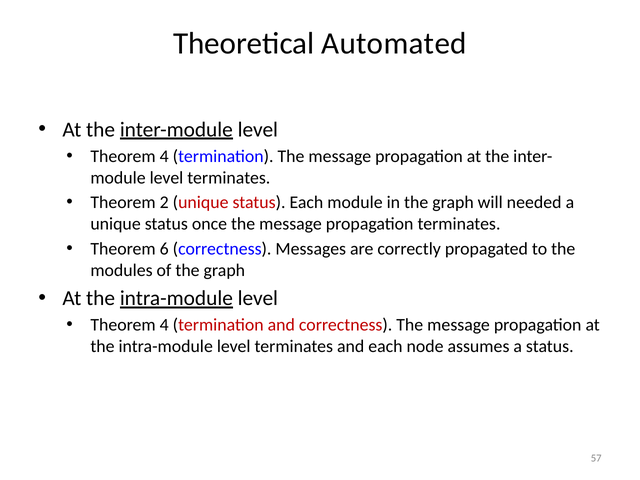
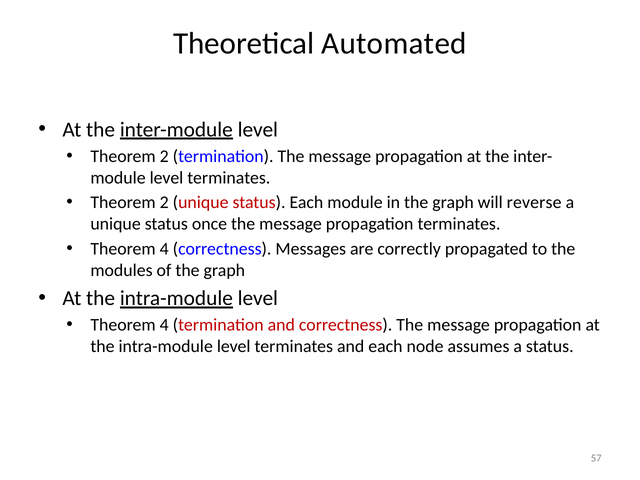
4: 4 -> 2 (164, 156)
needed: needed -> reverse (534, 203)
6: 6 -> 4 (164, 249)
